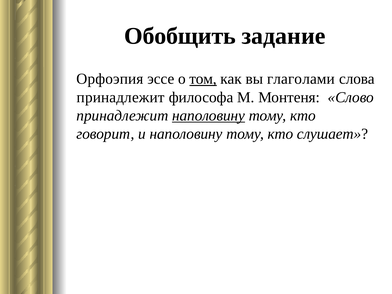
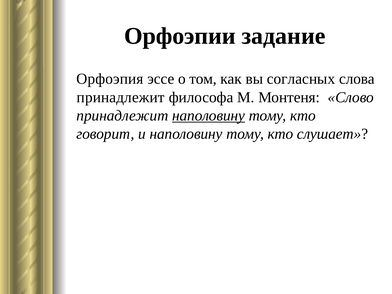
Обобщить: Обобщить -> Орфоэпии (180, 36)
том underline: present -> none (203, 79)
глаголами: глаголами -> согласных (301, 79)
